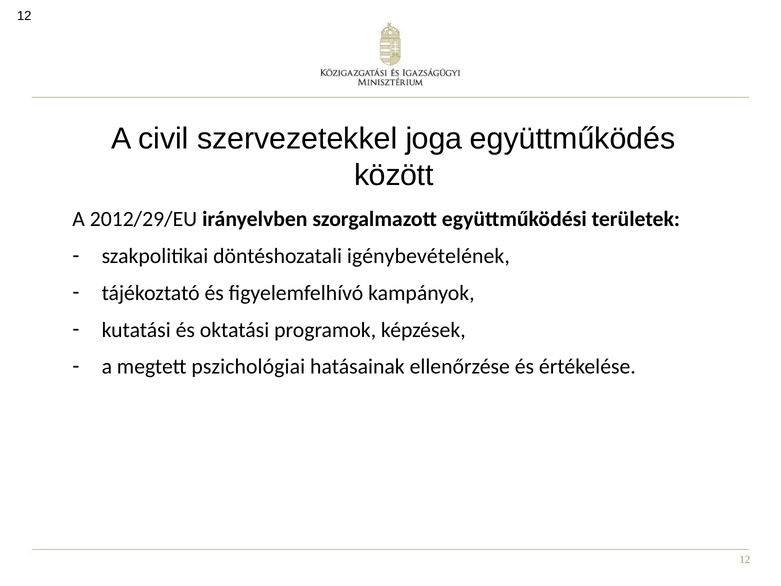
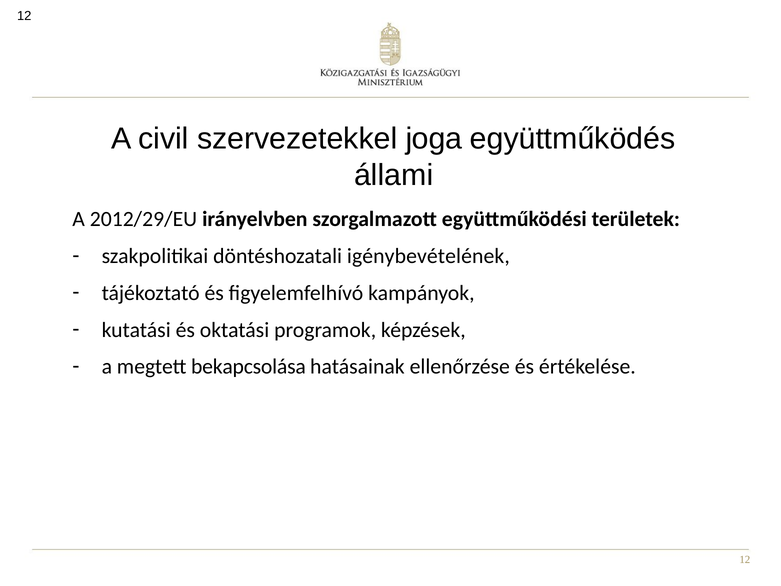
között: között -> állami (394, 175)
pszichológiai: pszichológiai -> bekapcsolása (248, 367)
